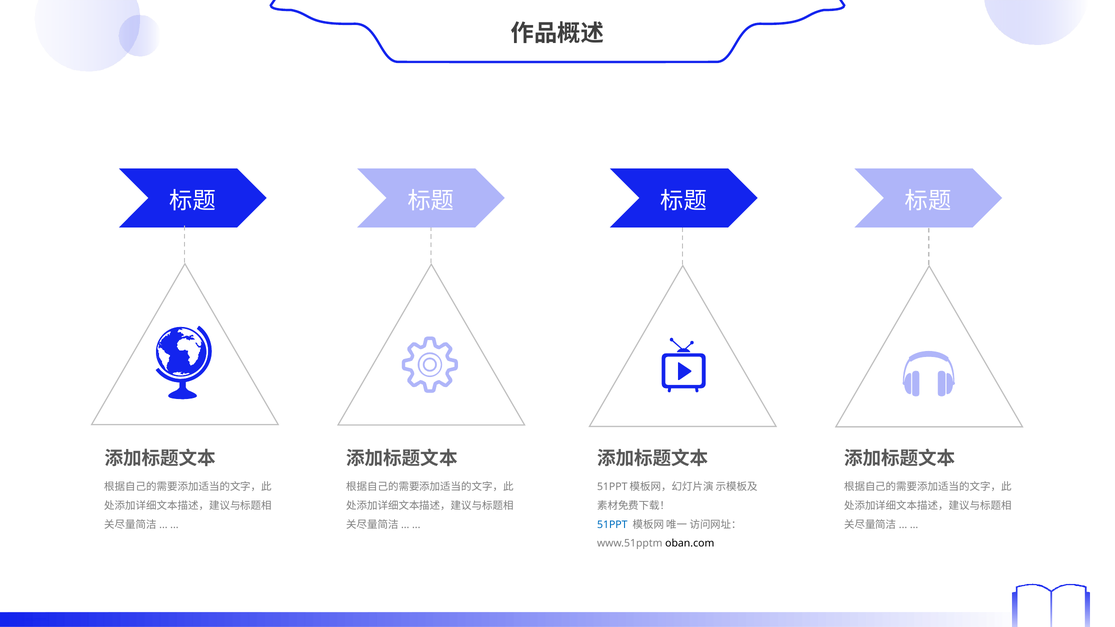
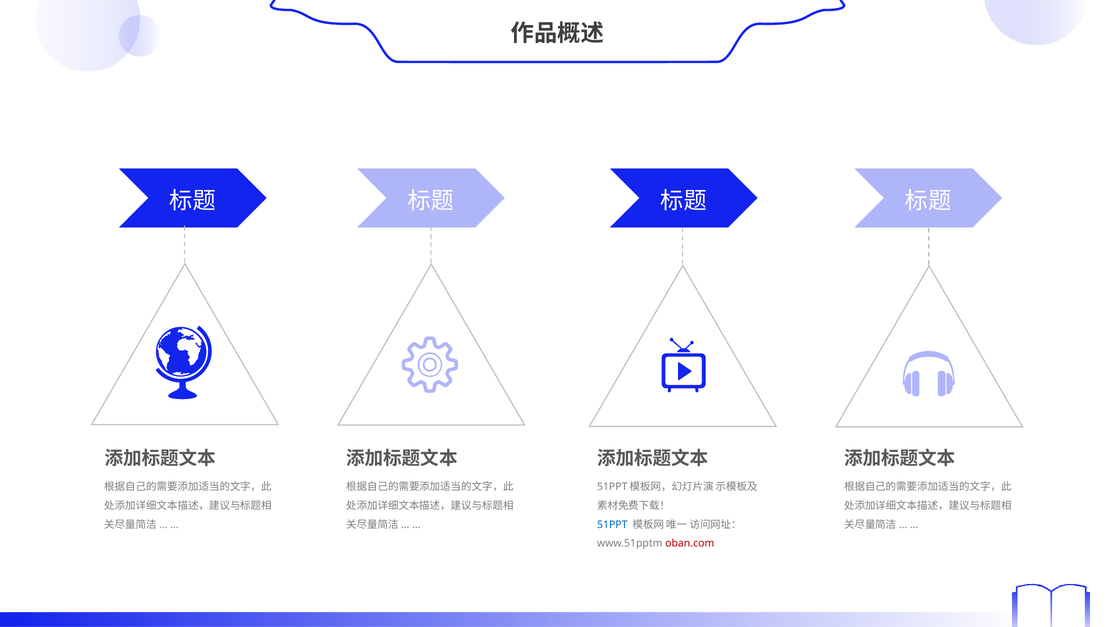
oban.com colour: black -> red (690, 544)
